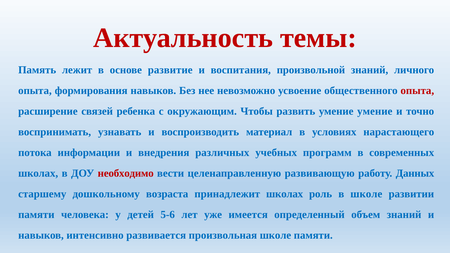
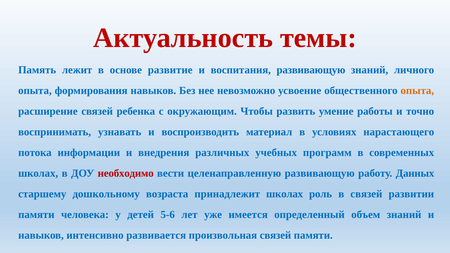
воспитания произвольной: произвольной -> развивающую (311, 70)
опыта colour: red -> orange (417, 91)
умение умение: умение -> работы (375, 111)
в школе: школе -> связей (366, 194)
произвольная школе: школе -> связей (275, 235)
